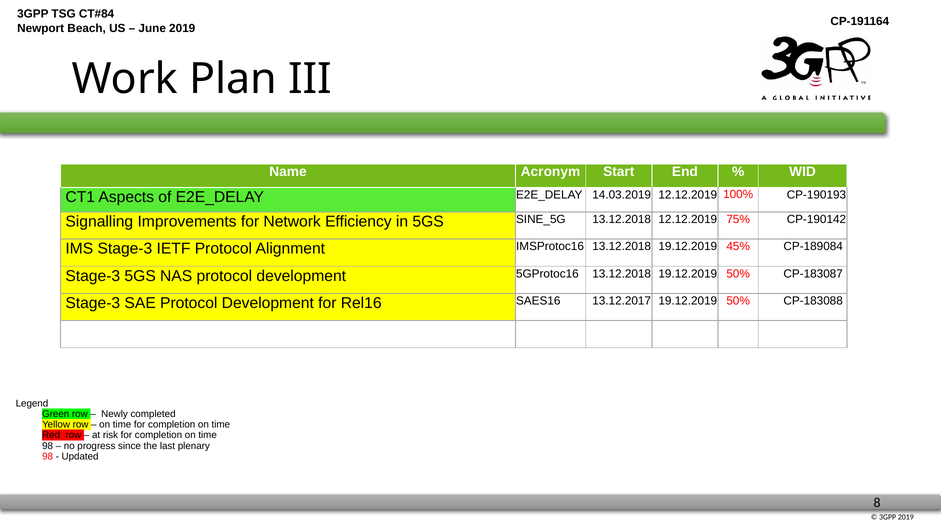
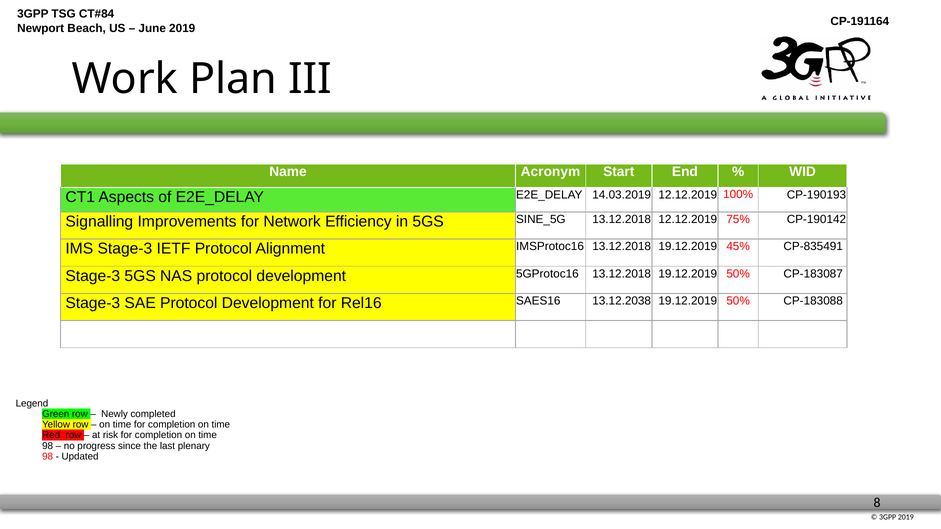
CP-189084: CP-189084 -> CP-835491 (813, 247)
13.12.2017: 13.12.2017 -> 13.12.2038 (622, 301)
